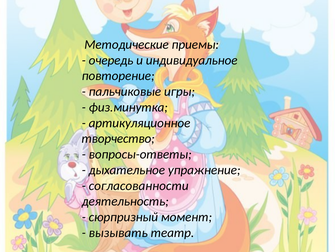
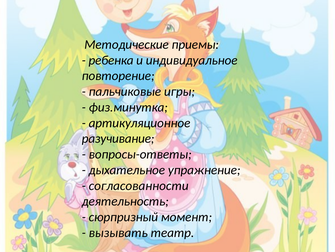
очередь: очередь -> ребенка (111, 60)
творчество: творчество -> разучивание (118, 138)
